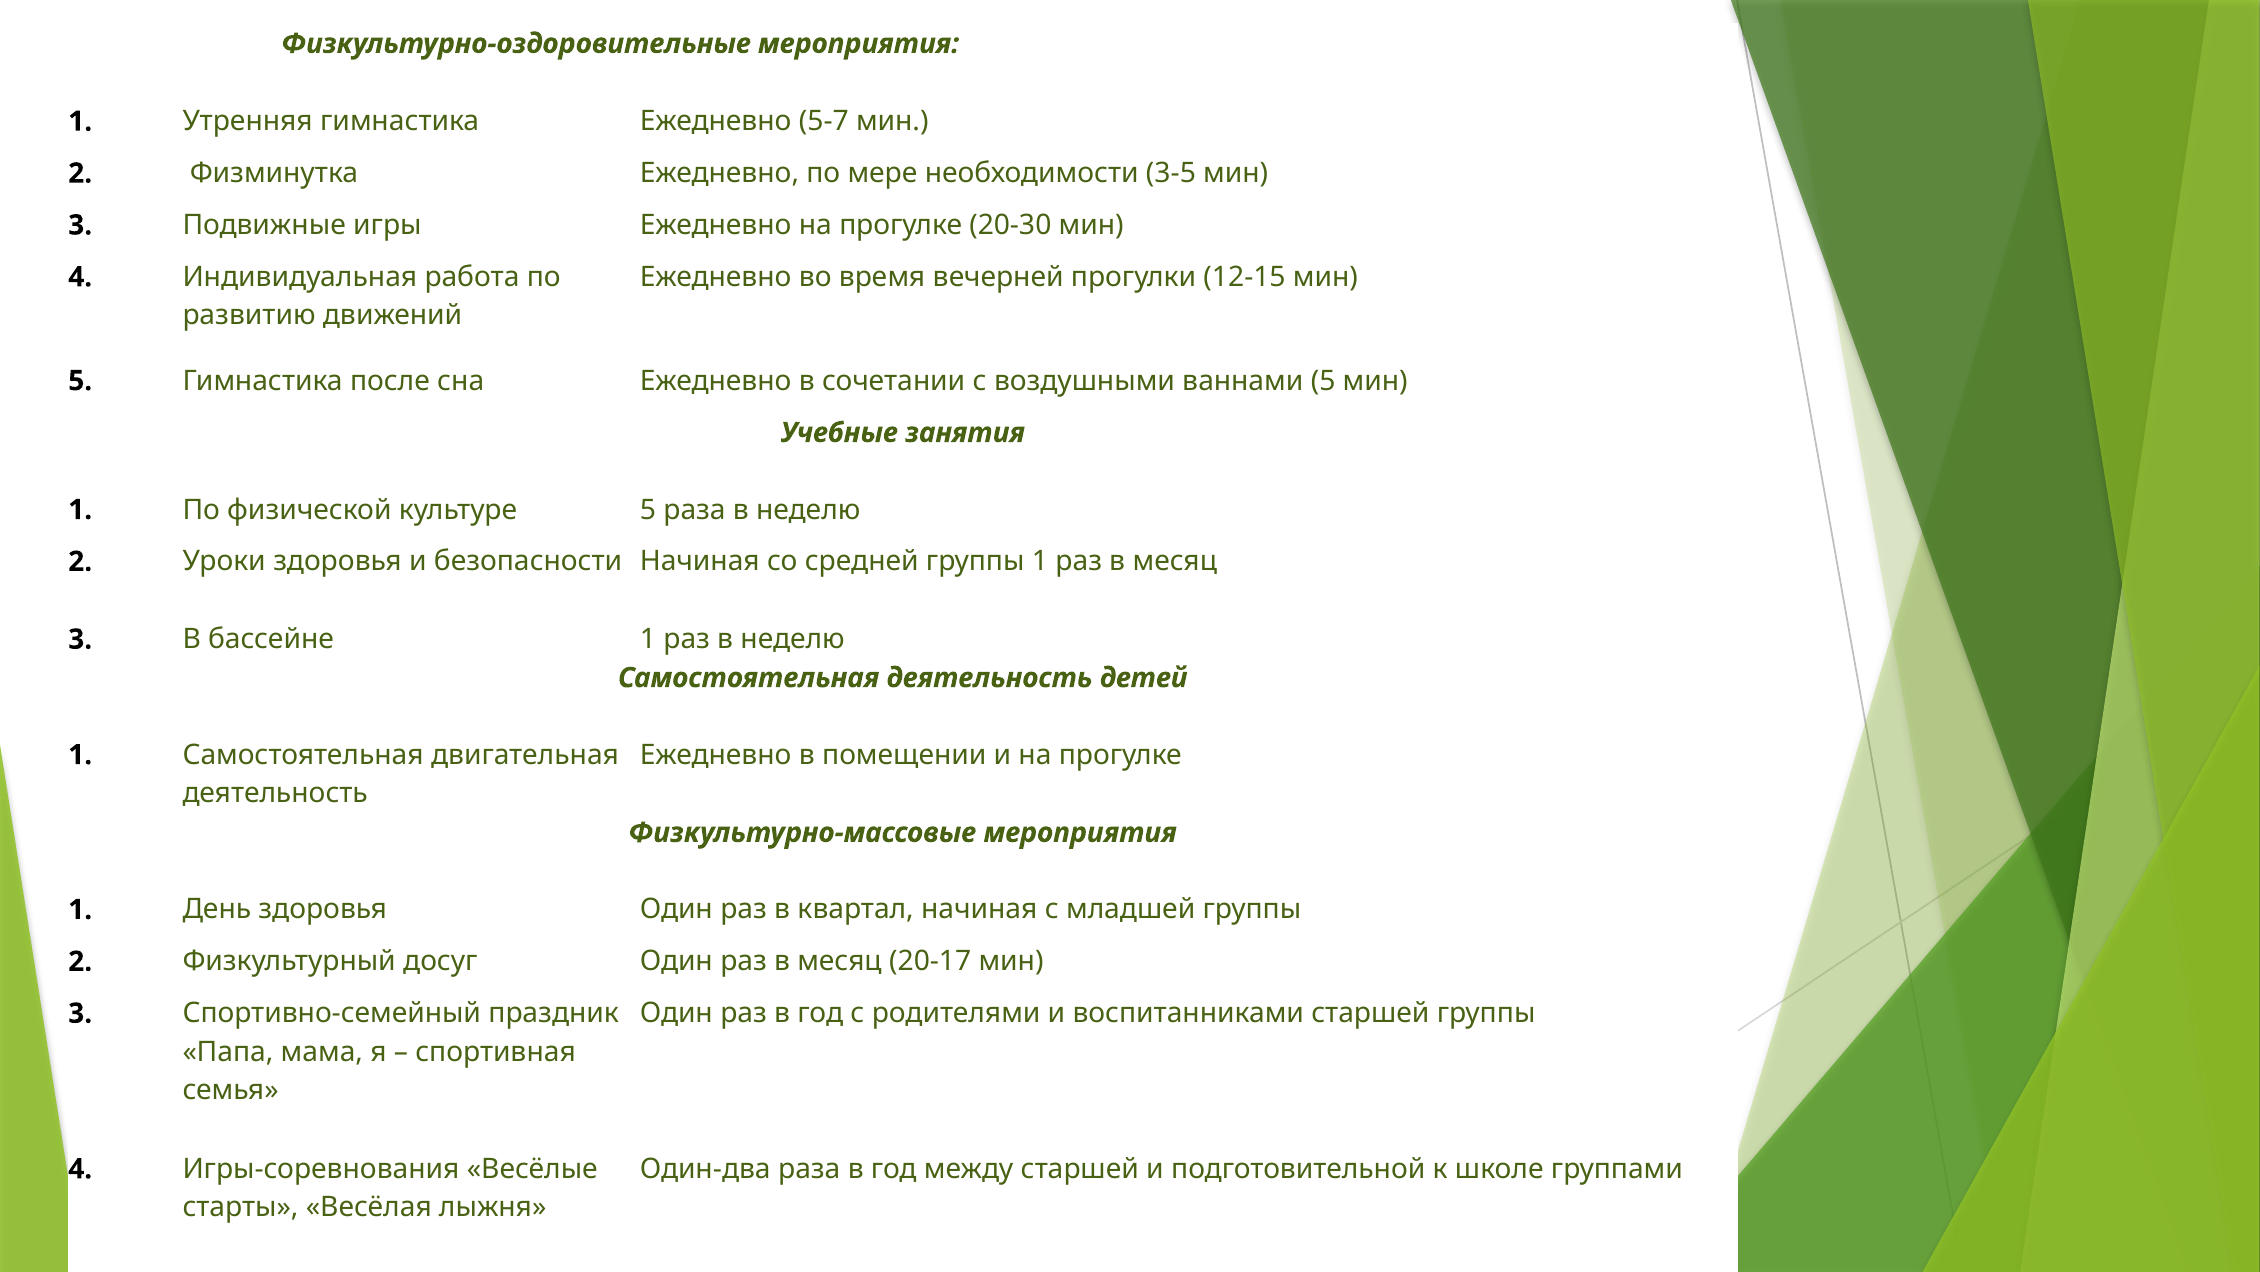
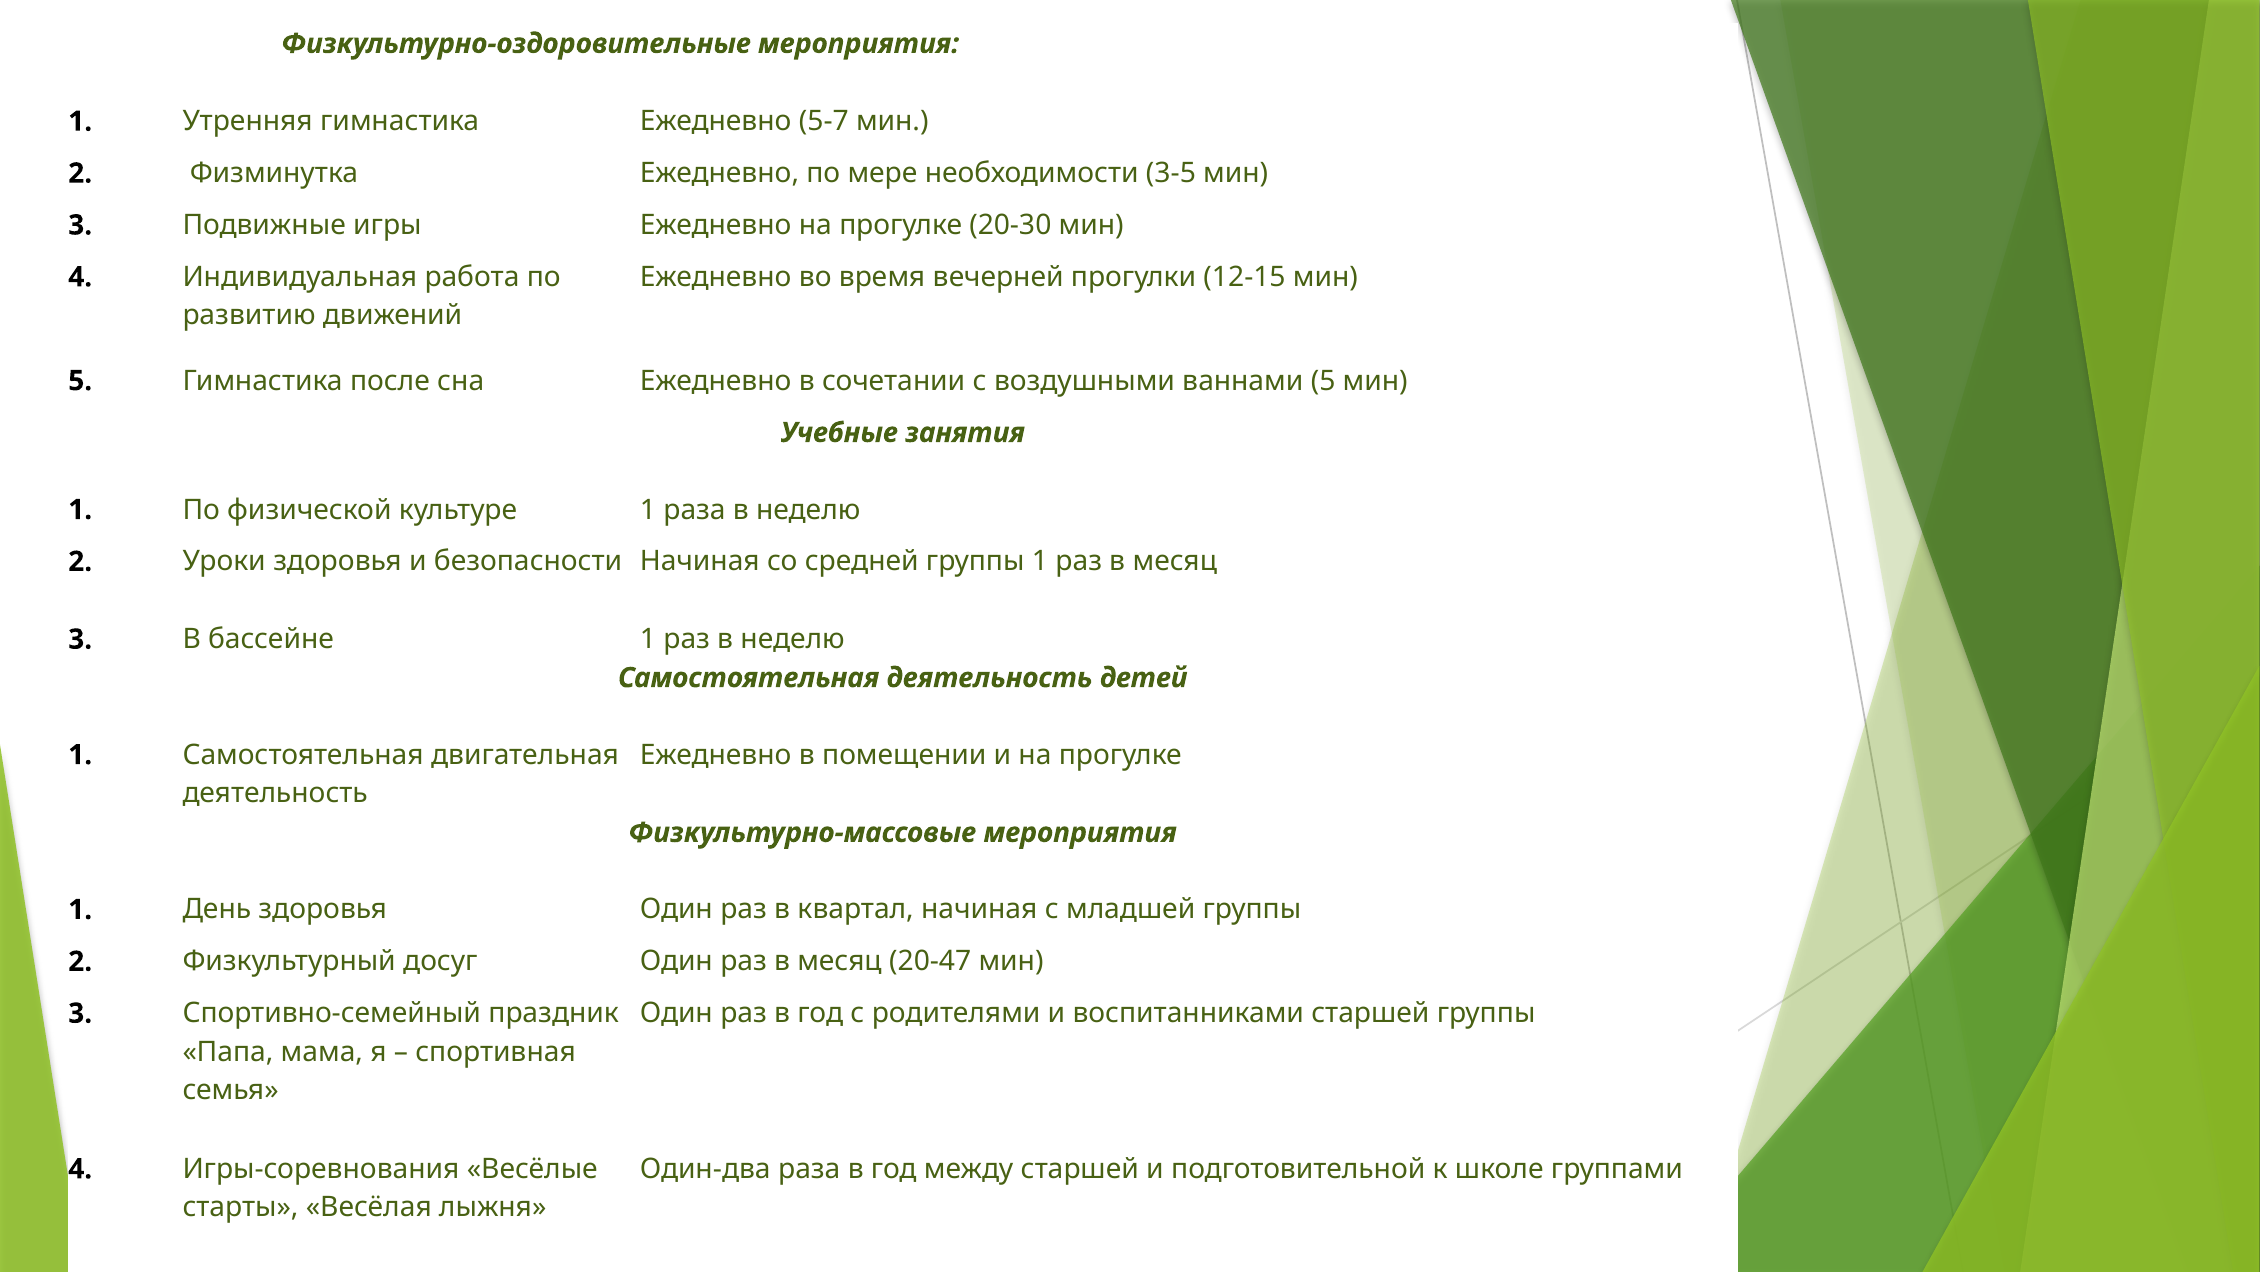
культуре 5: 5 -> 1 (648, 509)
20-17: 20-17 -> 20-47 (930, 961)
